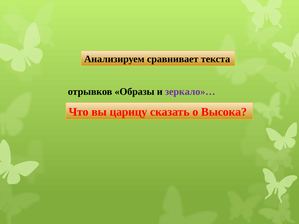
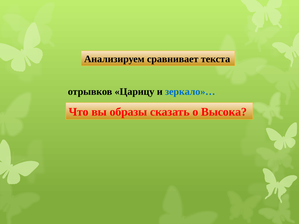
Образы: Образы -> Царицу (135, 92)
зеркало»… colour: purple -> blue (190, 92)
царицу: царицу -> образы (128, 112)
